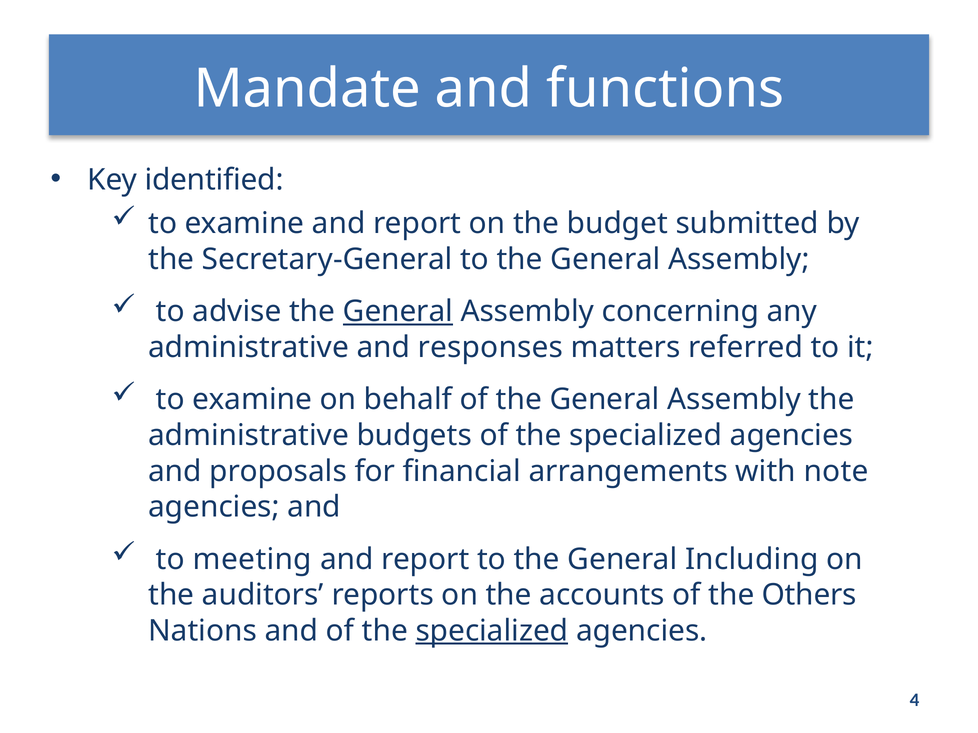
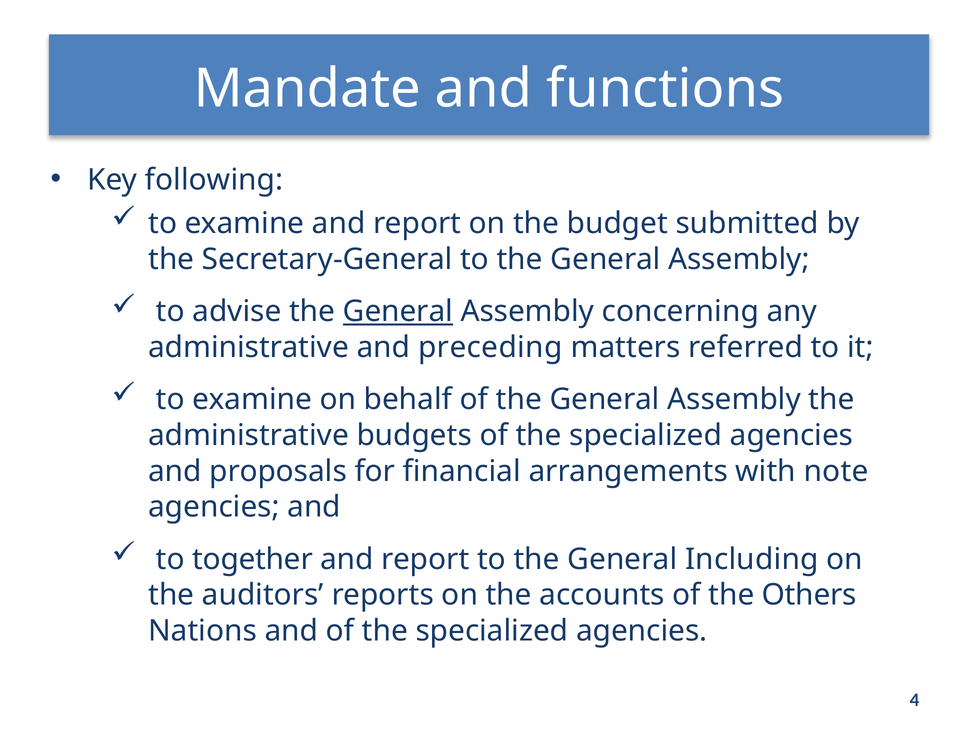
identified: identified -> following (214, 180)
responses: responses -> preceding (490, 348)
meeting: meeting -> together (253, 560)
specialized underline: present -> none (492, 631)
